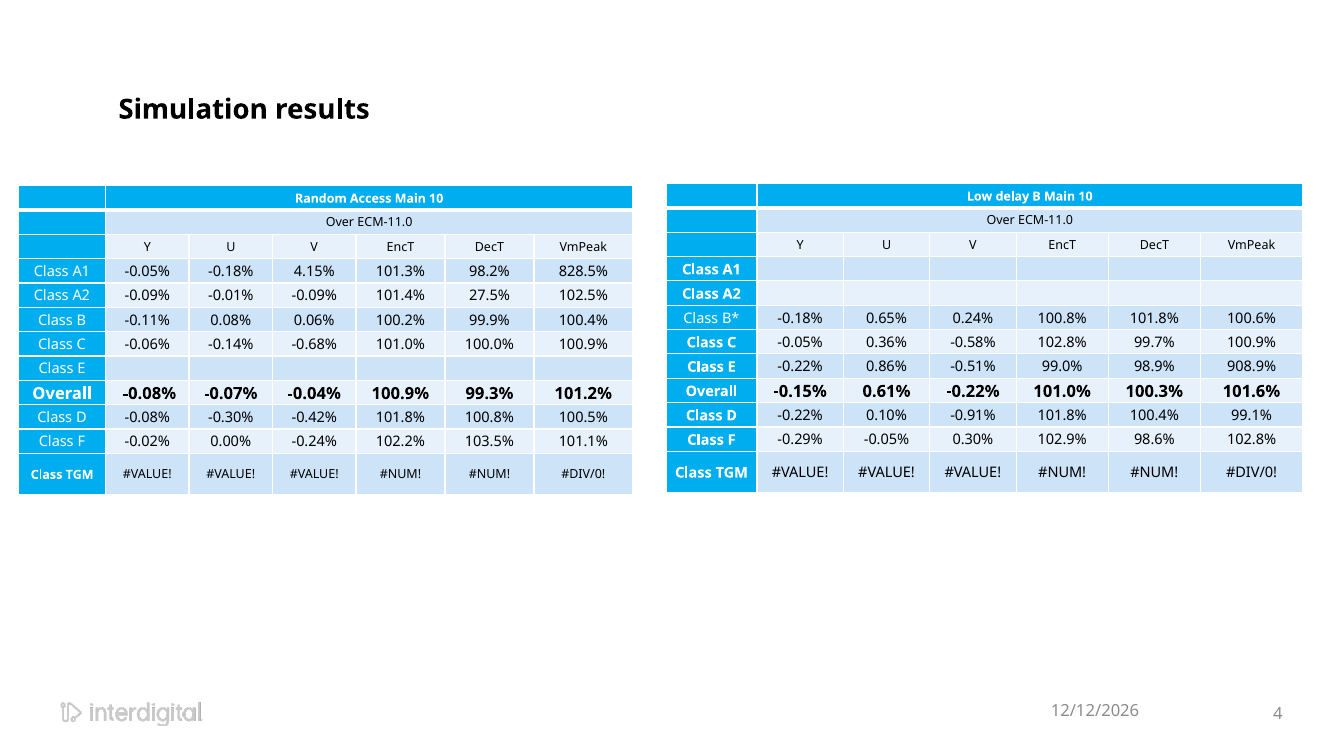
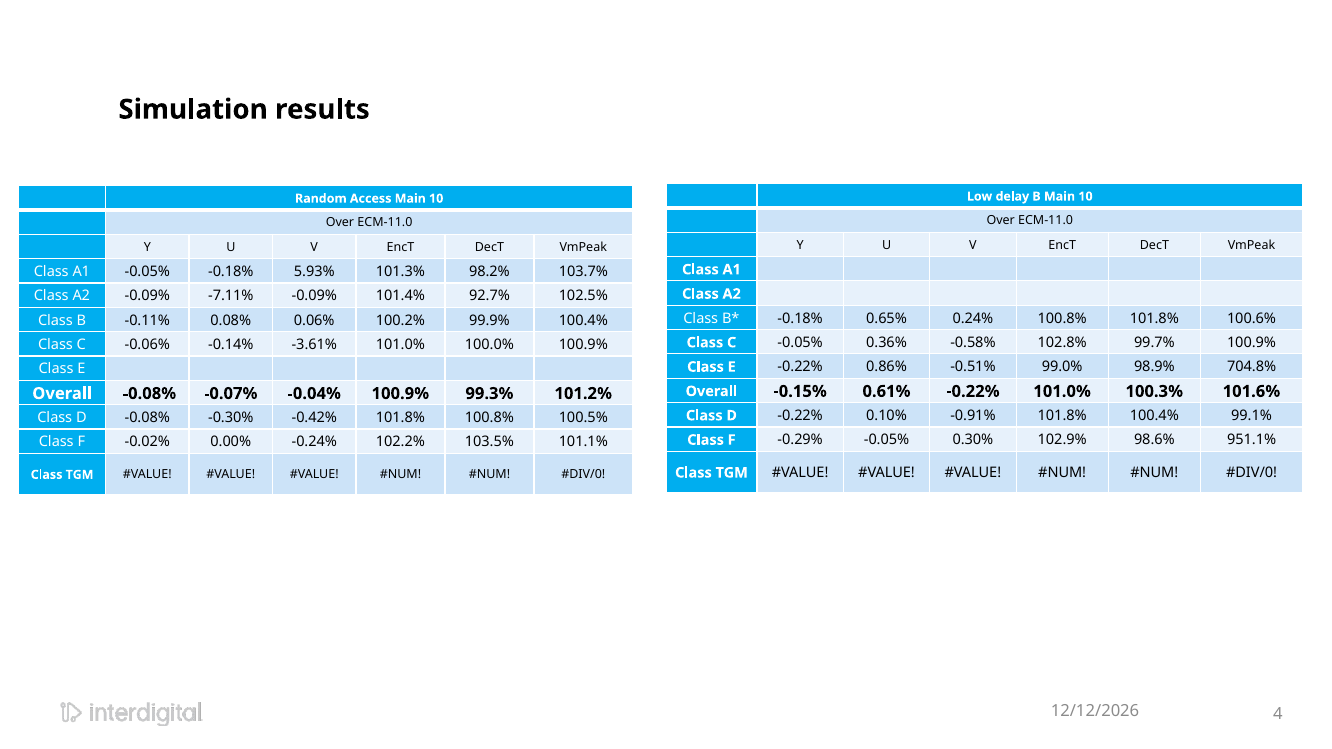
4.15%: 4.15% -> 5.93% (314, 272)
828.5%: 828.5% -> 103.7% (583, 272)
-0.01%: -0.01% -> -7.11% (231, 296)
27.5%: 27.5% -> 92.7% (490, 296)
-0.68%: -0.68% -> -3.61% (314, 345)
908.9%: 908.9% -> 704.8% (1252, 367)
98.6% 102.8%: 102.8% -> 951.1% (1252, 440)
